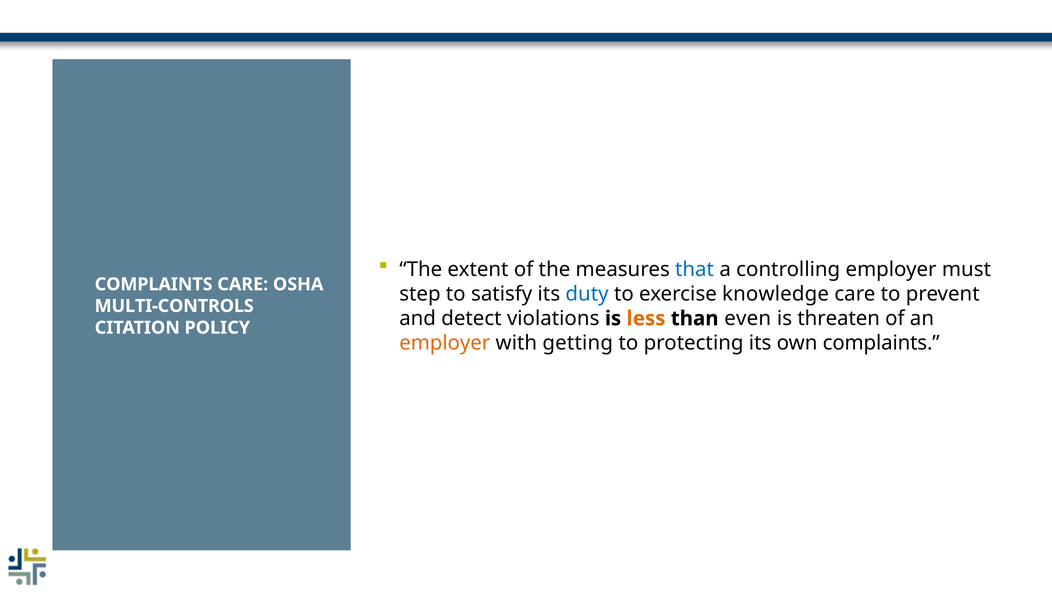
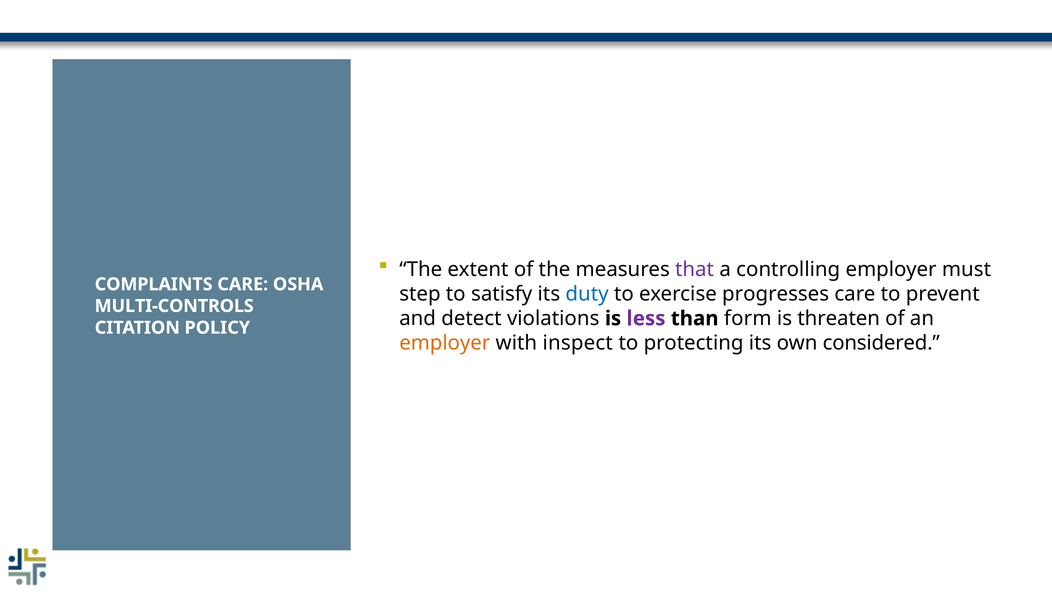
that colour: blue -> purple (695, 269)
knowledge: knowledge -> progresses (776, 294)
less colour: orange -> purple (646, 318)
even: even -> form (748, 318)
getting: getting -> inspect (578, 343)
own complaints: complaints -> considered (881, 343)
